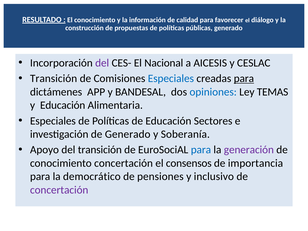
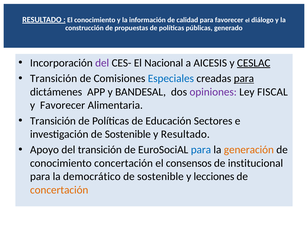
CESLAC underline: none -> present (254, 63)
opiniones colour: blue -> purple (213, 92)
TEMAS: TEMAS -> FISCAL (272, 92)
y Educación: Educación -> Favorecer (63, 105)
Especiales: Especiales -> Transición (53, 121)
investigación de Generado: Generado -> Sostenible (128, 134)
y Soberanía: Soberanía -> Resultado (185, 134)
generación colour: purple -> orange (249, 150)
importancia: importancia -> institucional (255, 163)
pensiones: pensiones -> sostenible (160, 177)
inclusivo: inclusivo -> lecciones (214, 177)
concertación colour: purple -> orange (59, 190)
